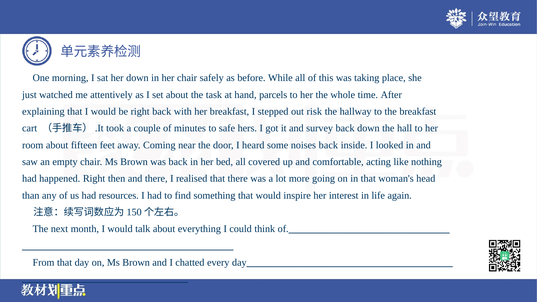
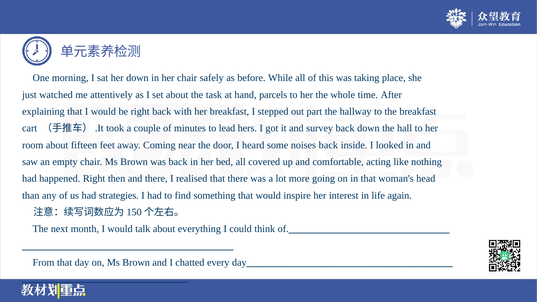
risk: risk -> part (314, 112)
safe: safe -> lead (227, 128)
resources: resources -> strategies (119, 195)
